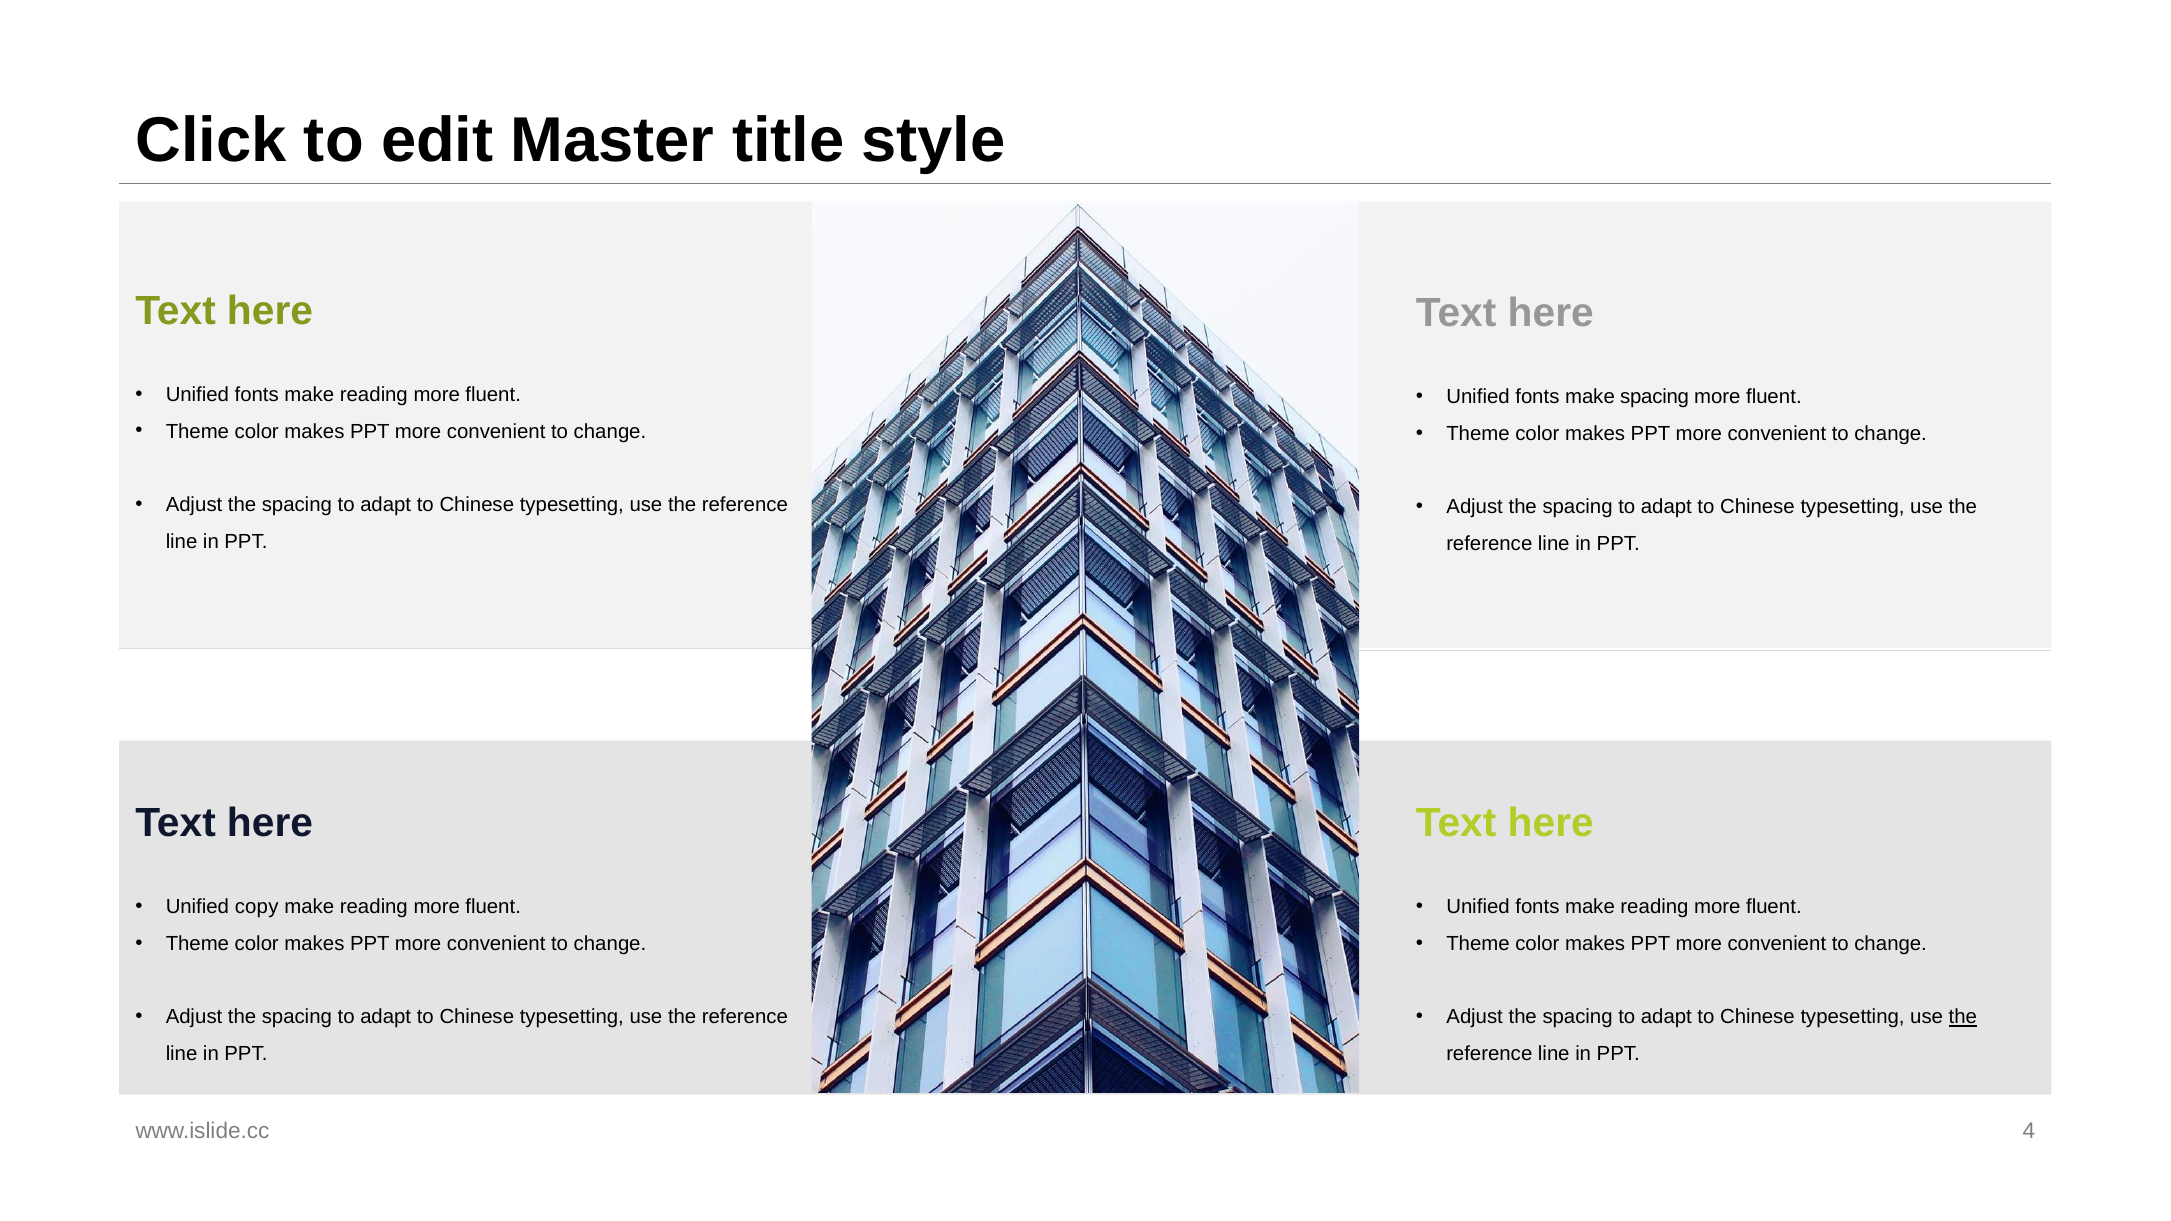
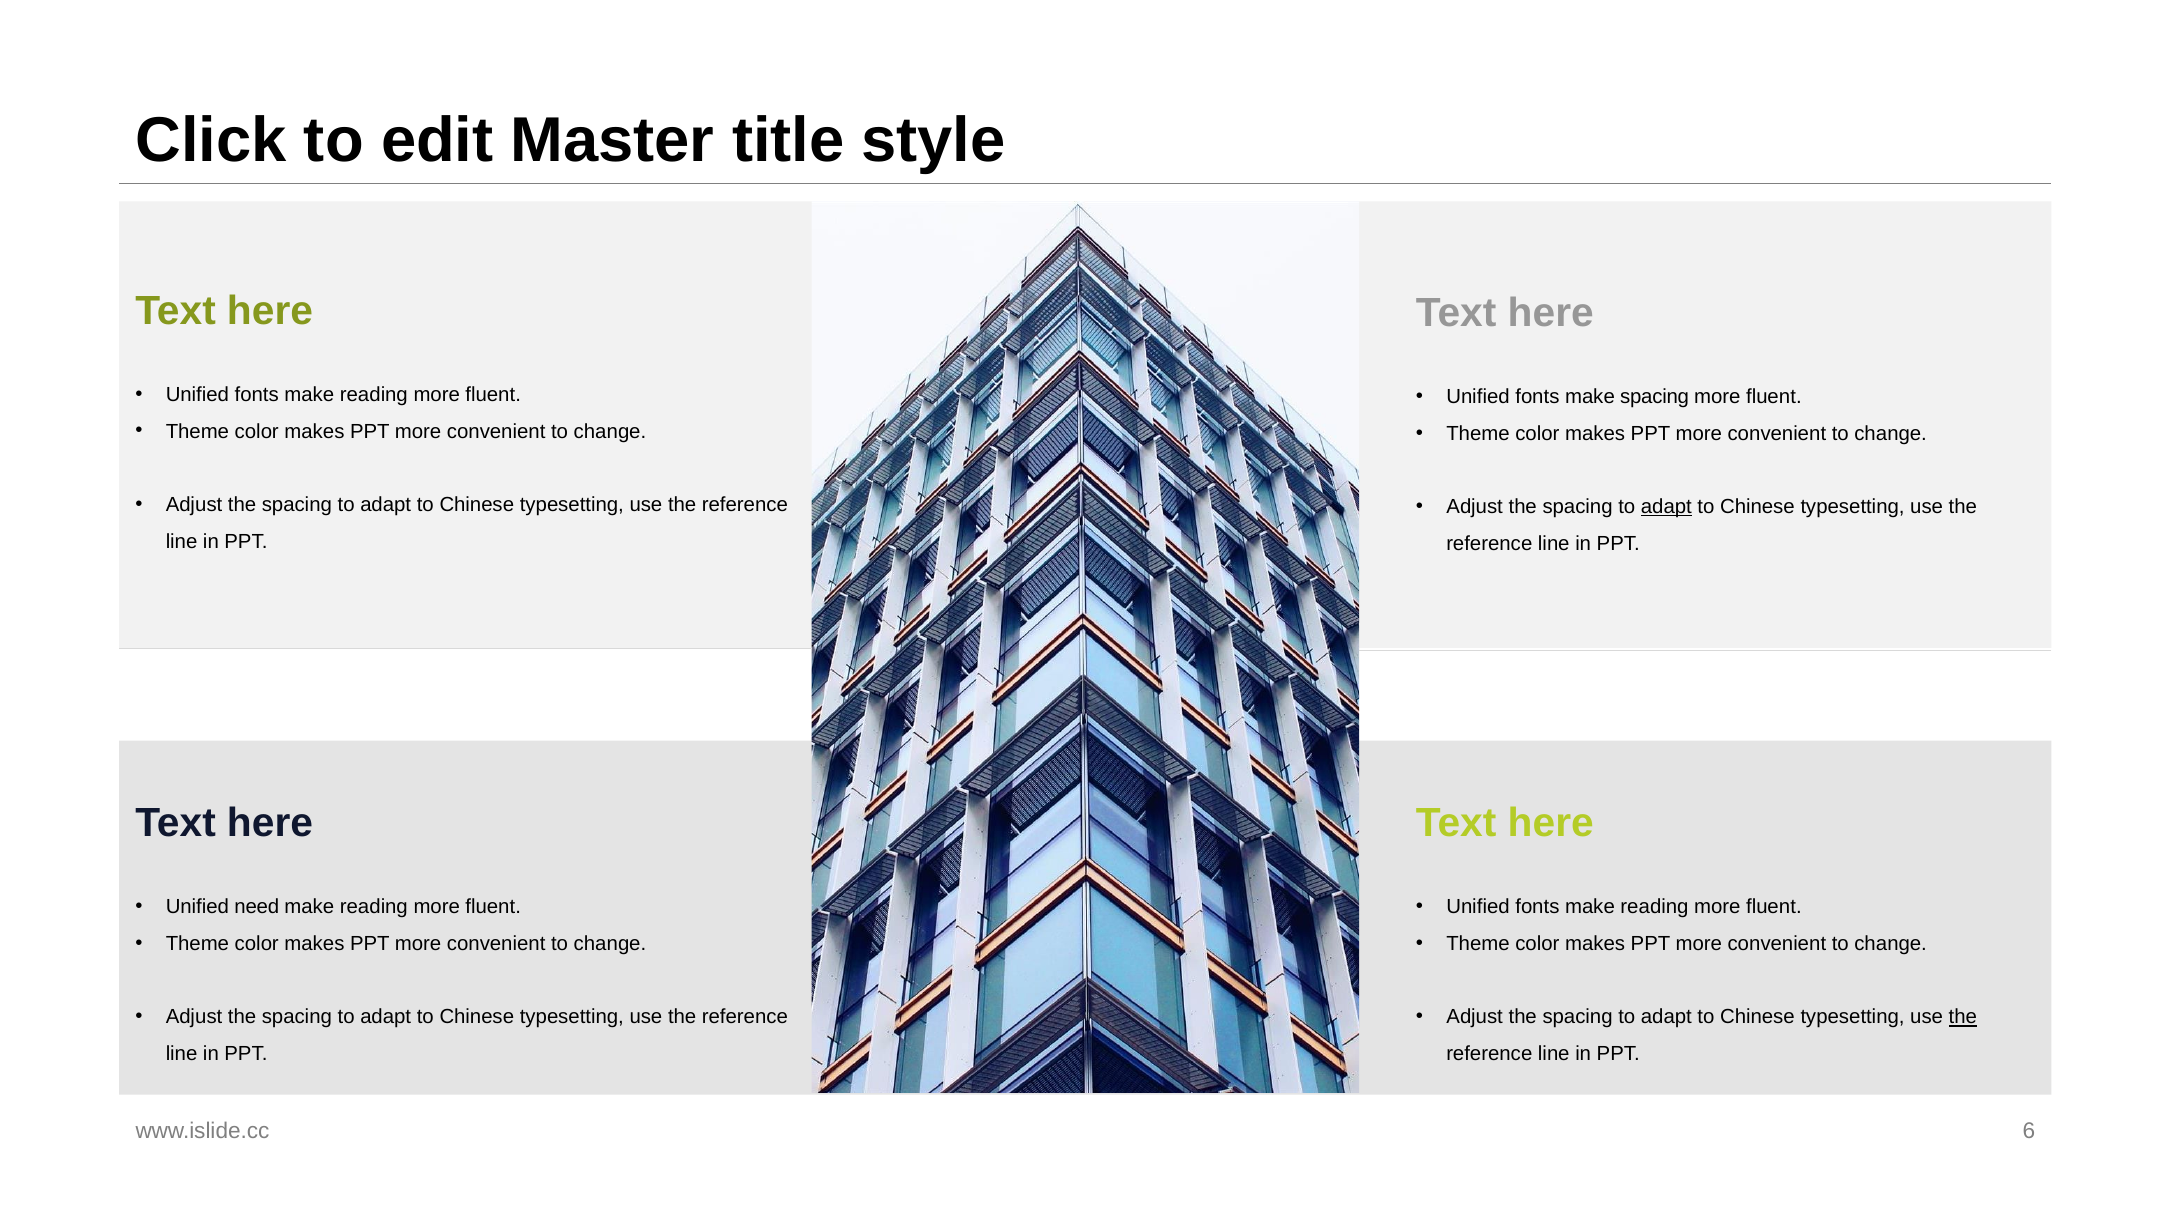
adapt underline: none -> present (1666, 507)
copy: copy -> need (257, 907)
4: 4 -> 6 (2029, 1131)
